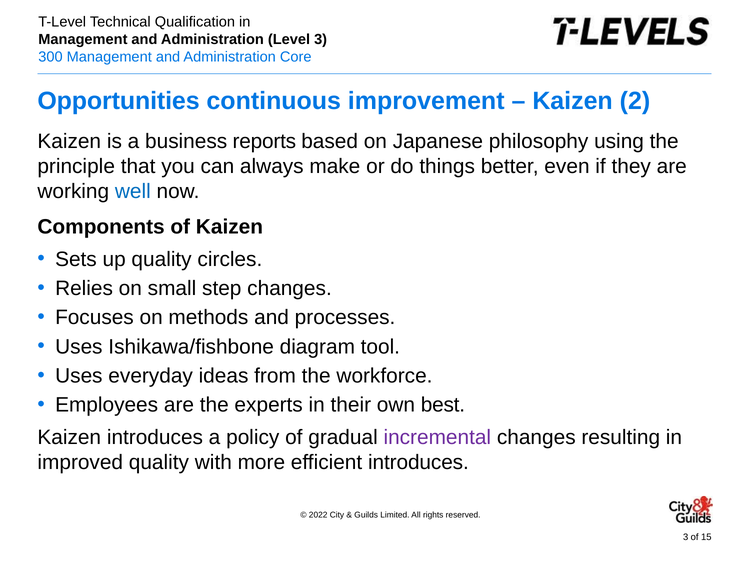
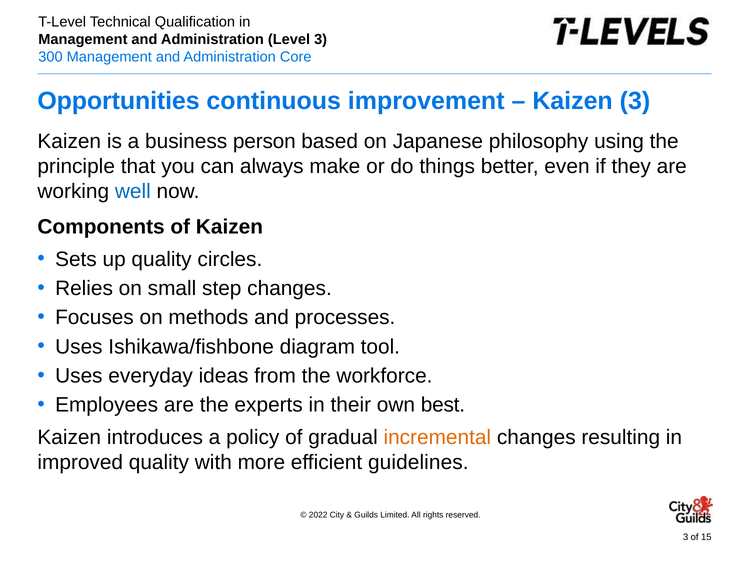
Kaizen 2: 2 -> 3 (635, 101)
reports: reports -> person (264, 141)
incremental colour: purple -> orange (437, 437)
efficient introduces: introduces -> guidelines (418, 462)
